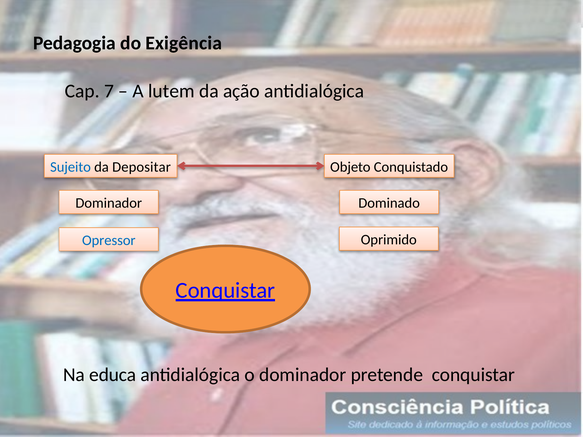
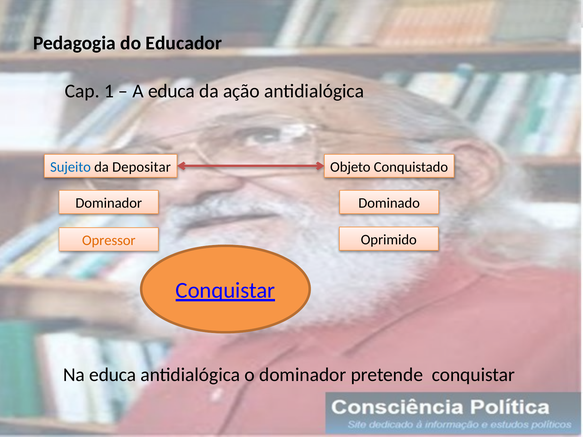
Exigência: Exigência -> Educador (184, 43)
7: 7 -> 1 (109, 91)
A lutem: lutem -> educa (171, 91)
Opressor colour: blue -> orange (109, 240)
